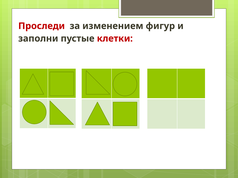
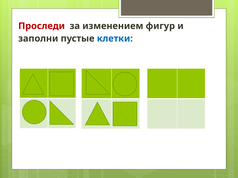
клетки colour: red -> blue (115, 39)
